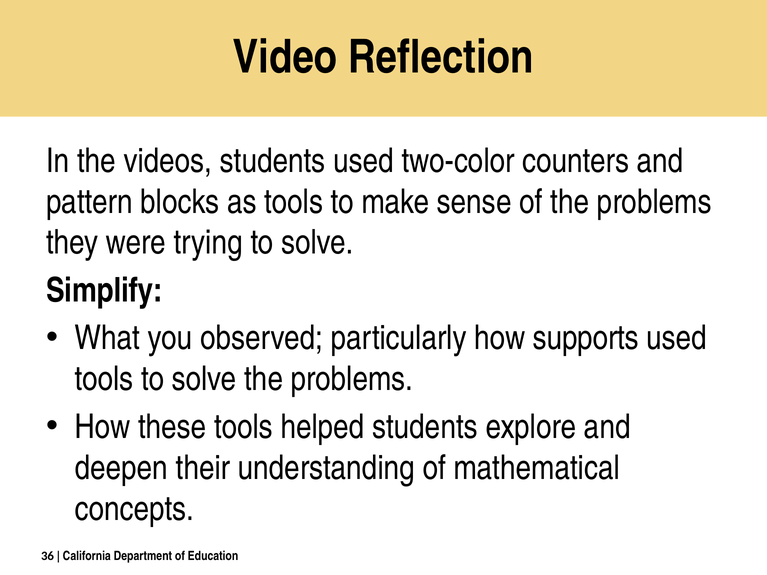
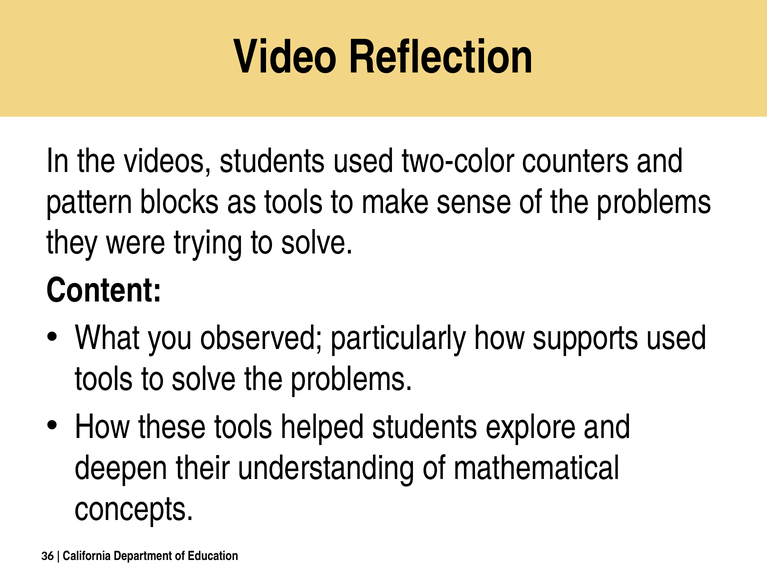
Simplify: Simplify -> Content (104, 291)
